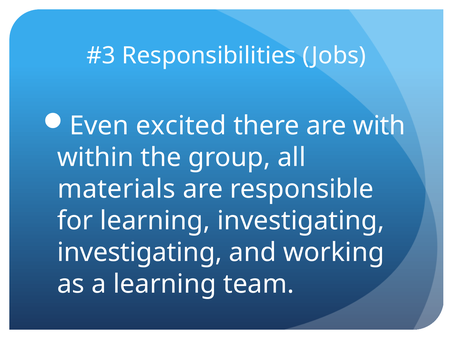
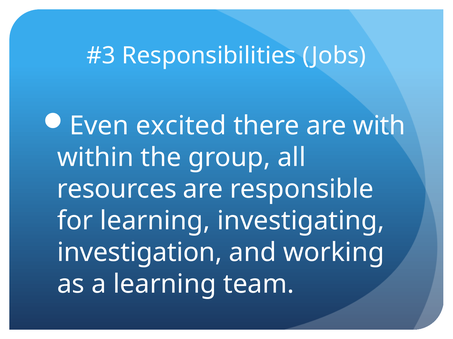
materials: materials -> resources (117, 190)
investigating: investigating -> investigation (140, 253)
